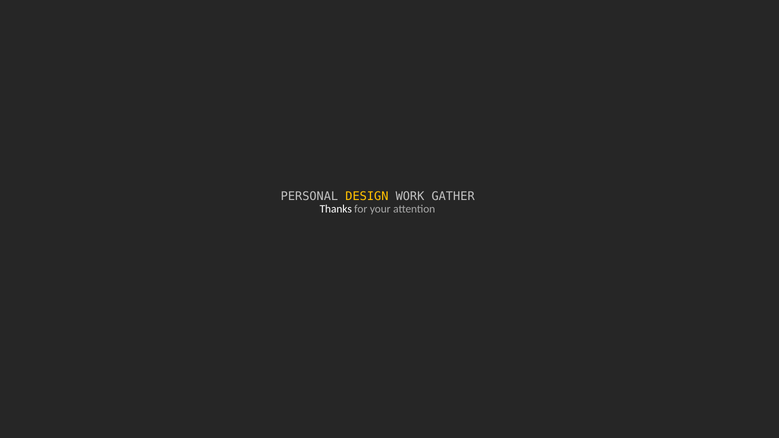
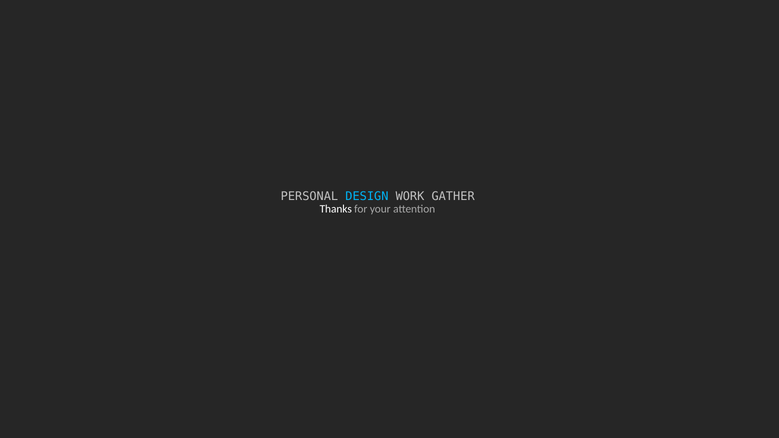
DESIGN colour: yellow -> light blue (367, 196)
